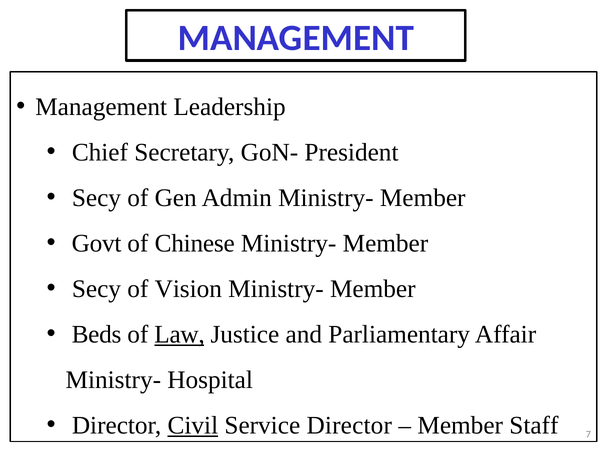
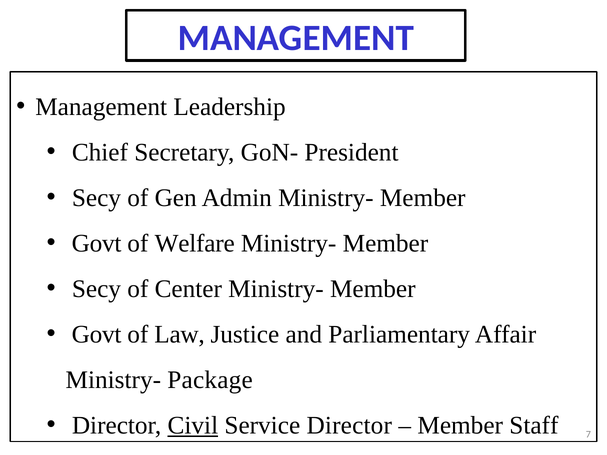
Chinese: Chinese -> Welfare (195, 243)
Vision: Vision -> Center (188, 289)
Beds: Beds -> Govt (97, 334)
Law underline: present -> none (180, 334)
Hospital: Hospital -> Package (210, 380)
